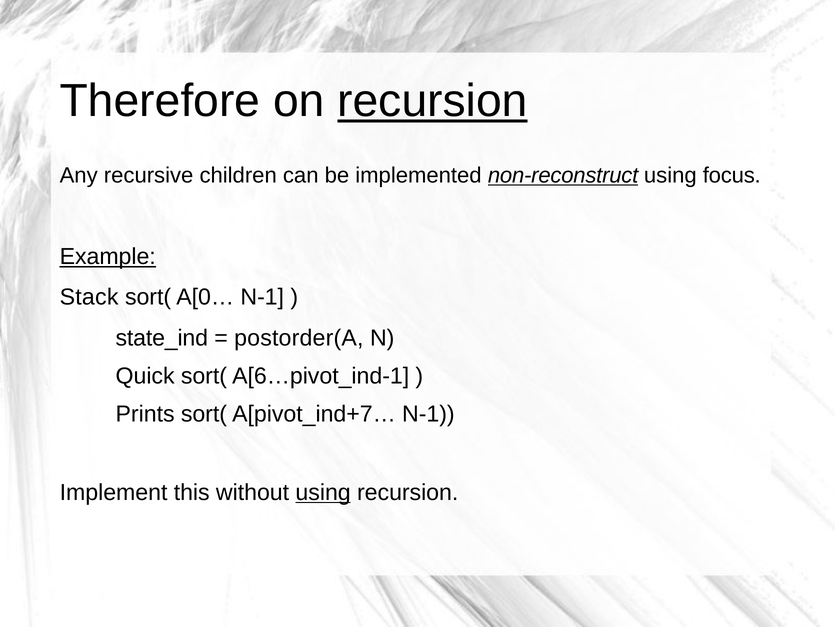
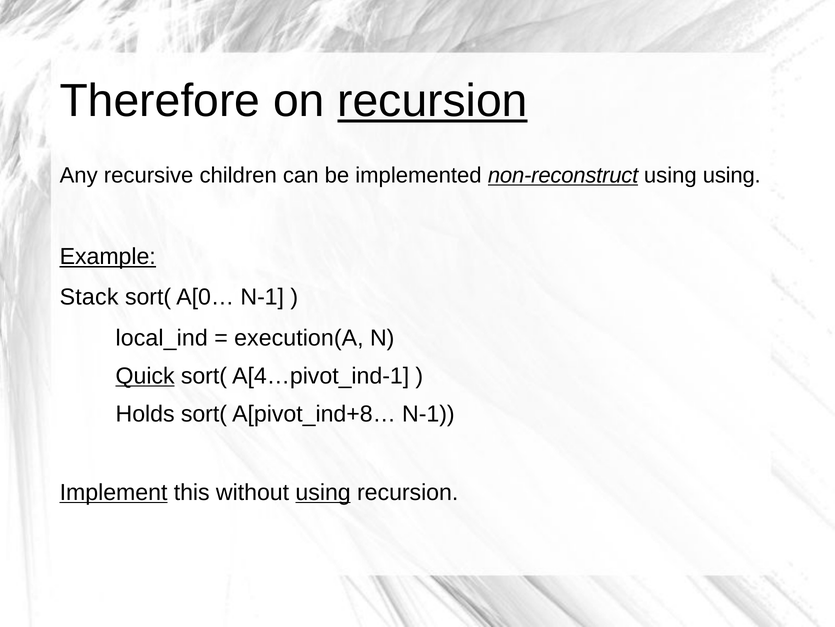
using focus: focus -> using (732, 175)
state_ind: state_ind -> local_ind (162, 338)
postorder(A: postorder(A -> execution(A (299, 338)
Quick underline: none -> present (145, 376)
A[6…pivot_ind-1: A[6…pivot_ind-1 -> A[4…pivot_ind-1 (321, 376)
Prints: Prints -> Holds (145, 413)
A[pivot_ind+7…: A[pivot_ind+7… -> A[pivot_ind+8… (314, 413)
Implement underline: none -> present (114, 492)
